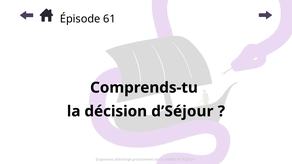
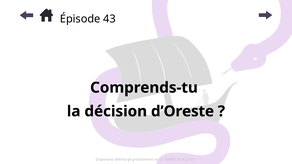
61: 61 -> 43 (109, 19)
d’Séjour: d’Séjour -> d’Oreste (182, 111)
